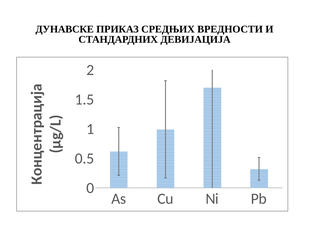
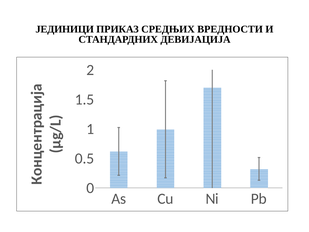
ДУНАВСКЕ: ДУНАВСКЕ -> ЈЕДИНИЦИ (65, 29)
